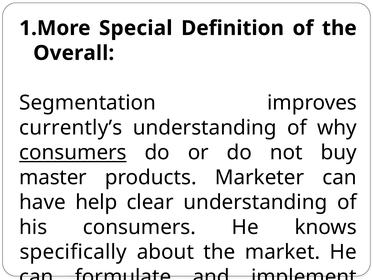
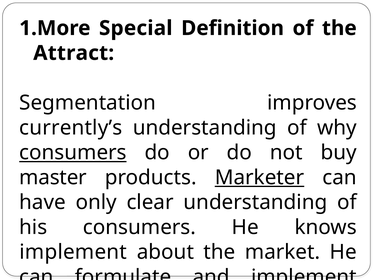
Overall: Overall -> Attract (74, 53)
Marketer underline: none -> present (259, 177)
help: help -> only (96, 202)
specifically: specifically -> implement (73, 252)
